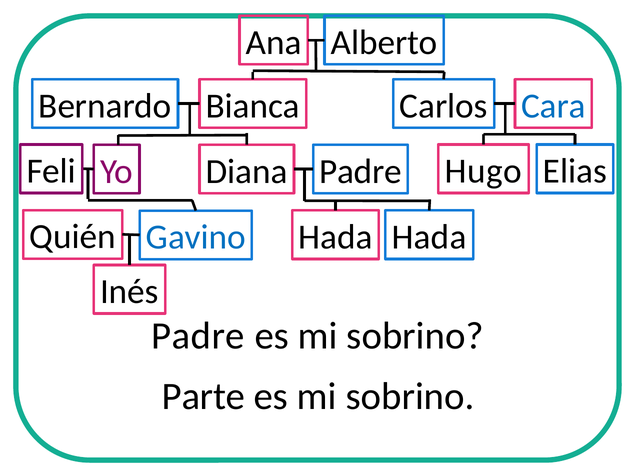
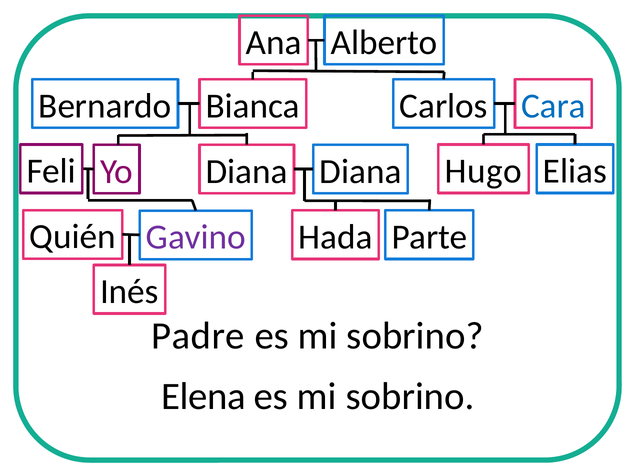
Diana Padre: Padre -> Diana (360, 172)
Gavino colour: blue -> purple (196, 237)
Hada Hada: Hada -> Parte (429, 237)
Parte: Parte -> Elena (204, 396)
